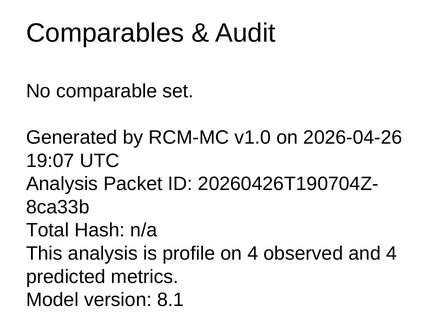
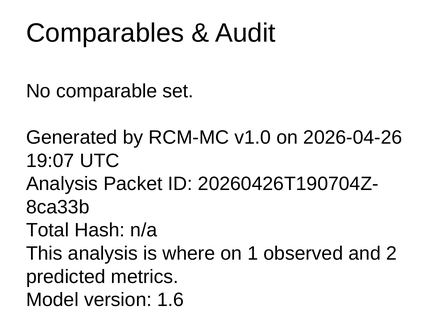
profile: profile -> where (189, 254)
on 4: 4 -> 1 (253, 254)
and 4: 4 -> 2 (392, 254)
8.1: 8.1 -> 1.6 (171, 300)
